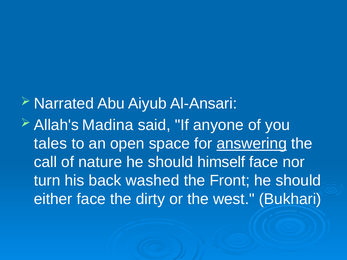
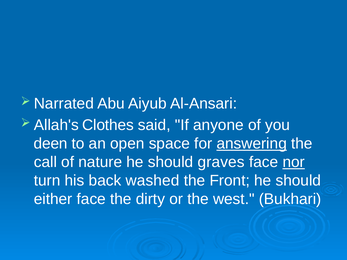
Madina: Madina -> Clothes (108, 125)
tales: tales -> deen (51, 144)
himself: himself -> graves (221, 162)
nor underline: none -> present (294, 162)
